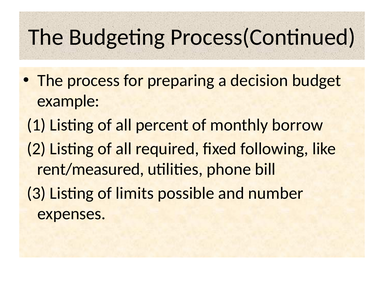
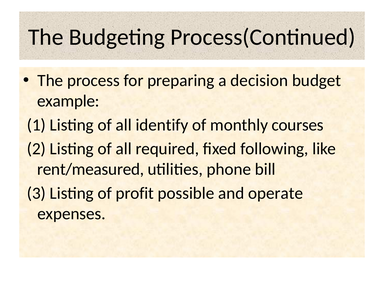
percent: percent -> identify (162, 125)
borrow: borrow -> courses (298, 125)
limits: limits -> profit (135, 193)
number: number -> operate (276, 193)
